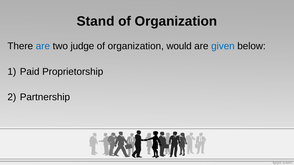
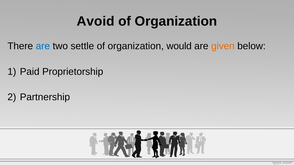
Stand: Stand -> Avoid (96, 21)
judge: judge -> settle (82, 46)
given colour: blue -> orange (223, 46)
